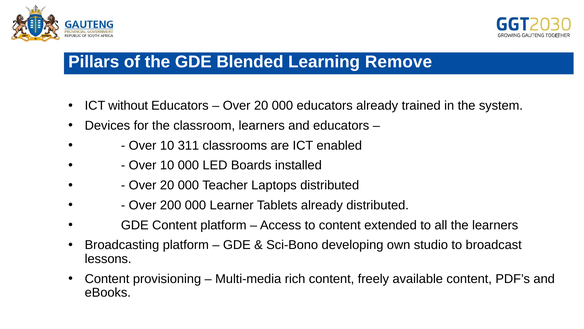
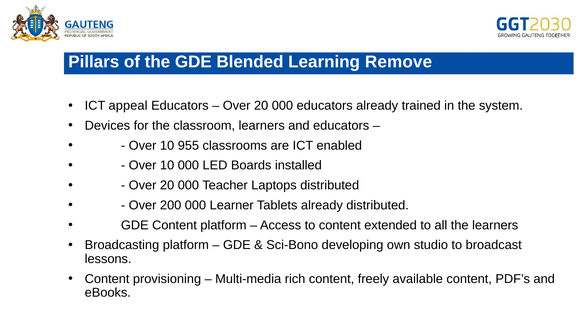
without: without -> appeal (128, 106)
311: 311 -> 955 (188, 145)
